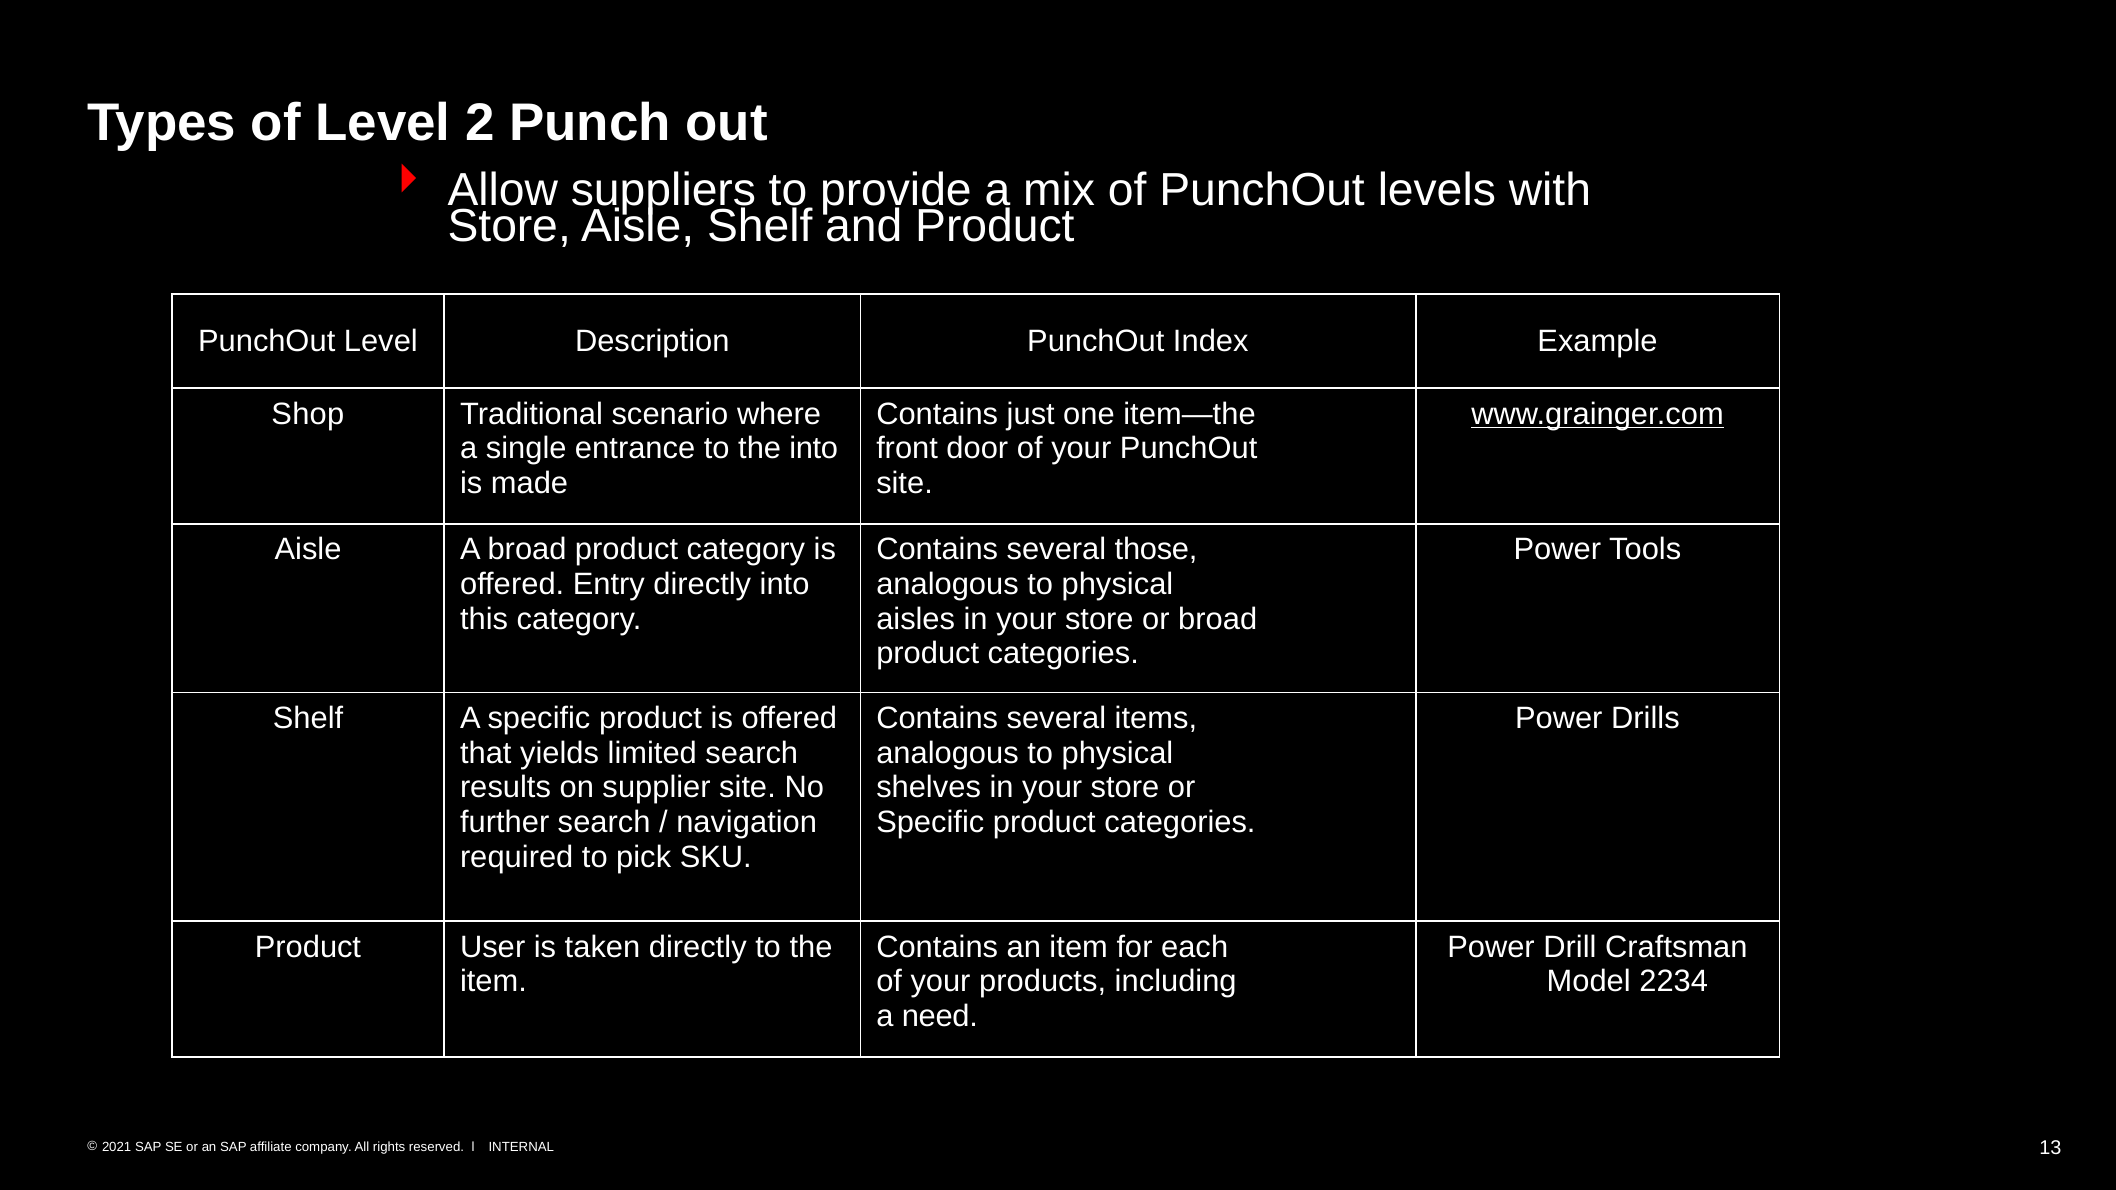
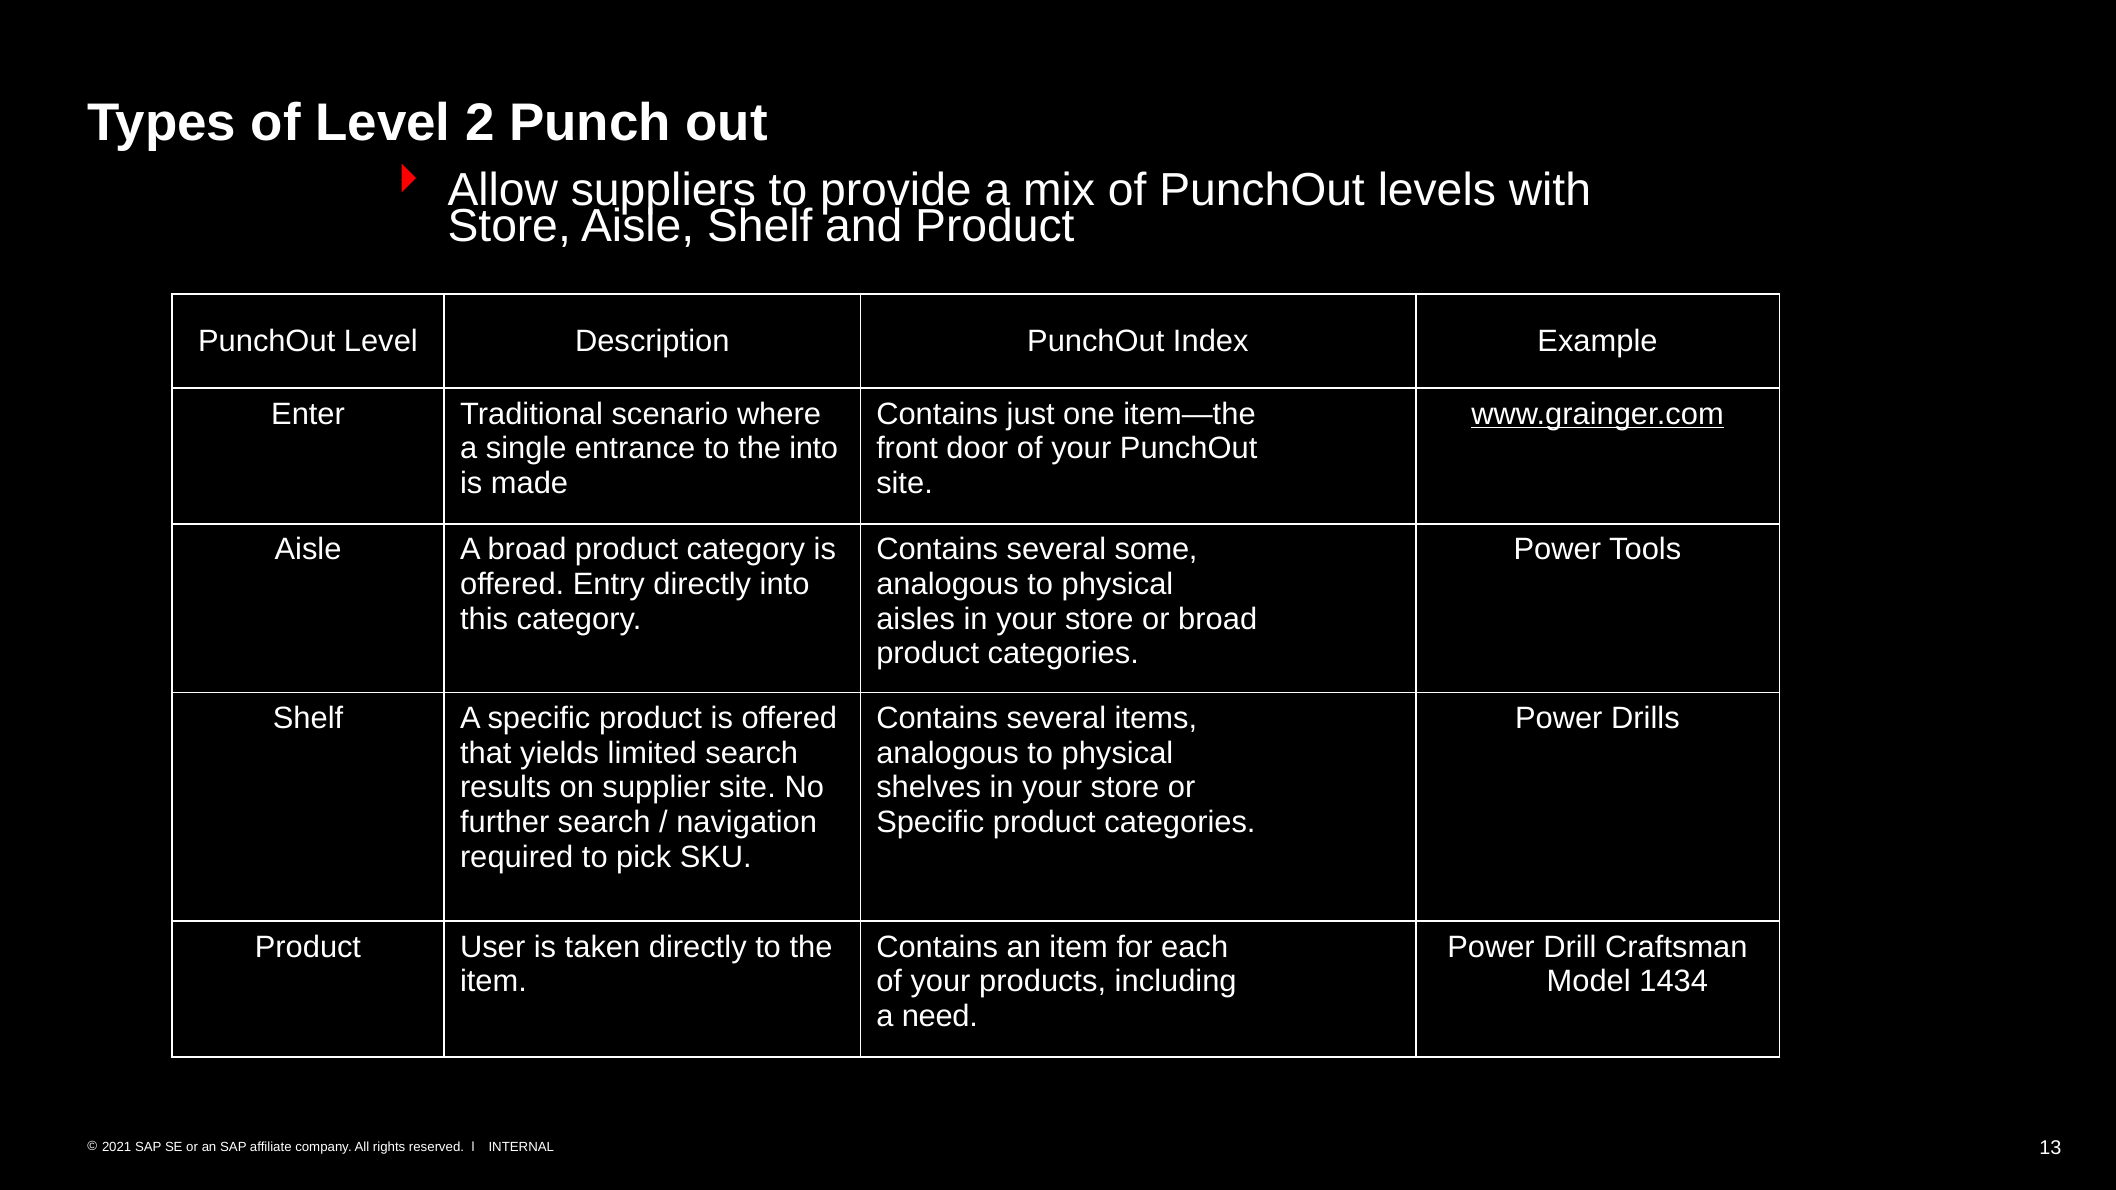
Shop: Shop -> Enter (308, 414)
those: those -> some (1156, 550)
2234: 2234 -> 1434 (1674, 982)
